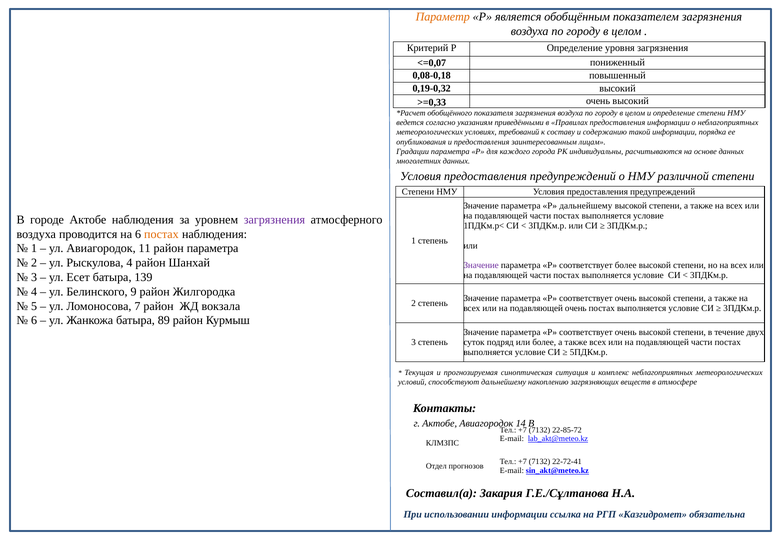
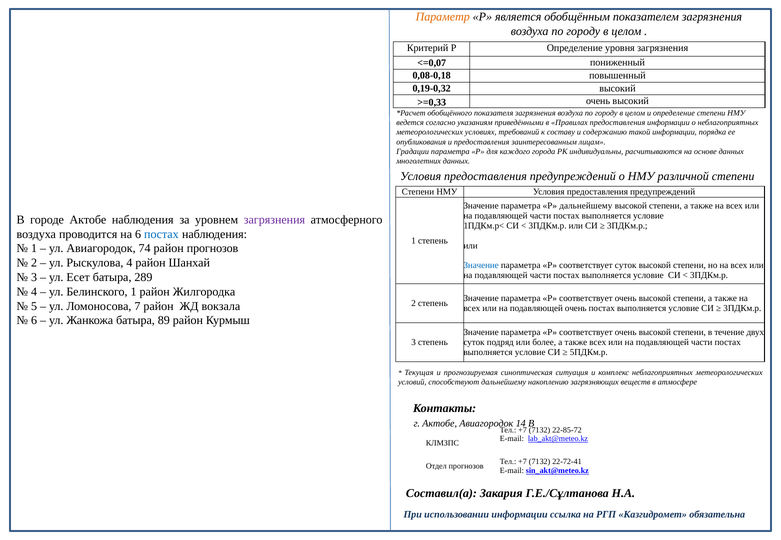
постах colour: orange -> blue (161, 234)
11: 11 -> 74 (145, 249)
район параметра: параметра -> прогнозов (213, 249)
Значение colour: purple -> blue (481, 266)
соответствует более: более -> суток (626, 266)
139: 139 -> 289 (143, 278)
Белинского 9: 9 -> 1 (134, 292)
